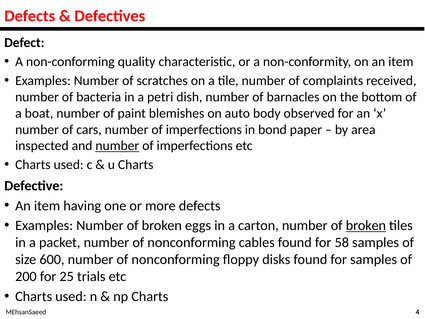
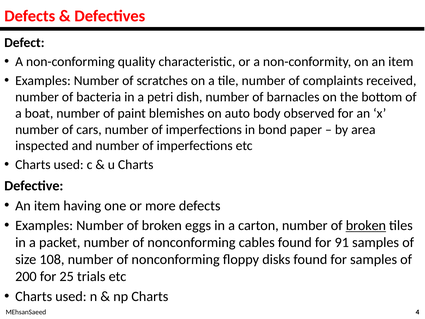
number underline: present -> none (117, 146)
58: 58 -> 91 (342, 242)
600: 600 -> 108 (52, 259)
